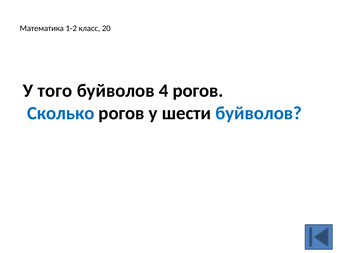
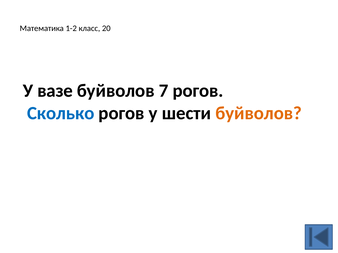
того: того -> вазе (55, 91)
4: 4 -> 7 (164, 91)
буйволов colour: blue -> orange (259, 113)
